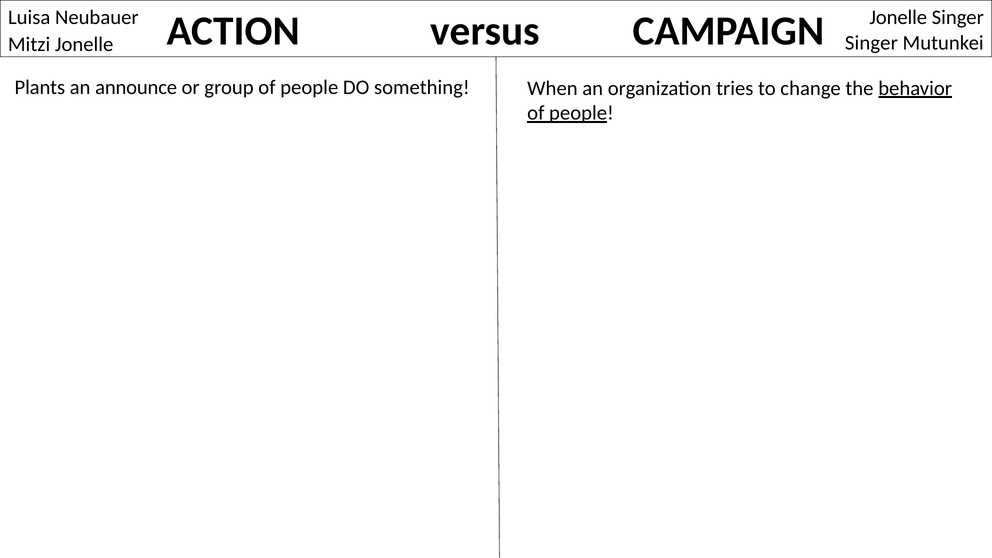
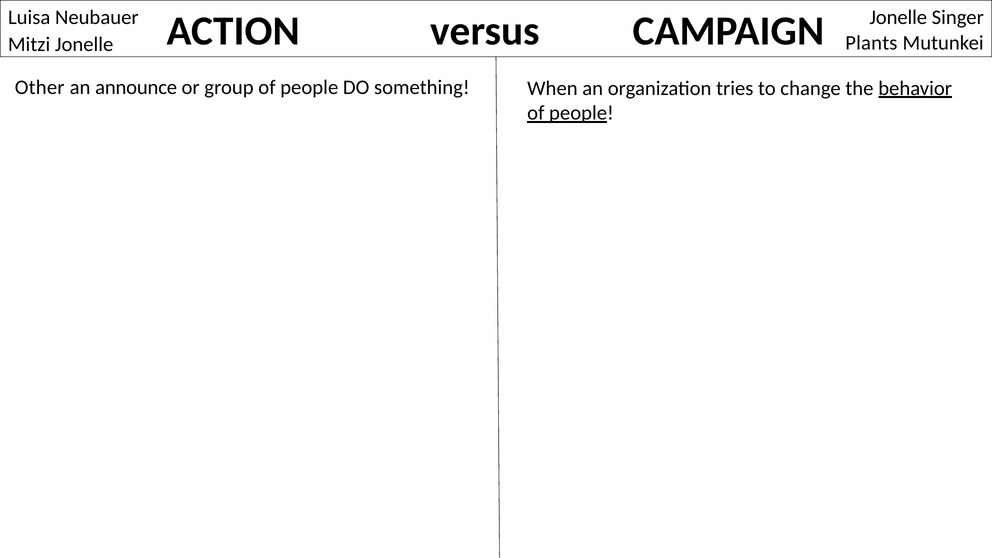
Singer: Singer -> Plants (871, 43)
Plants: Plants -> Other (40, 88)
